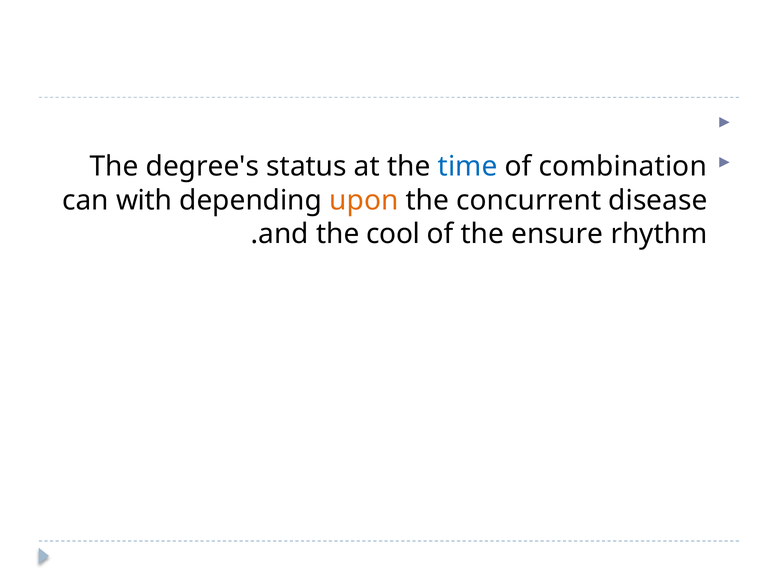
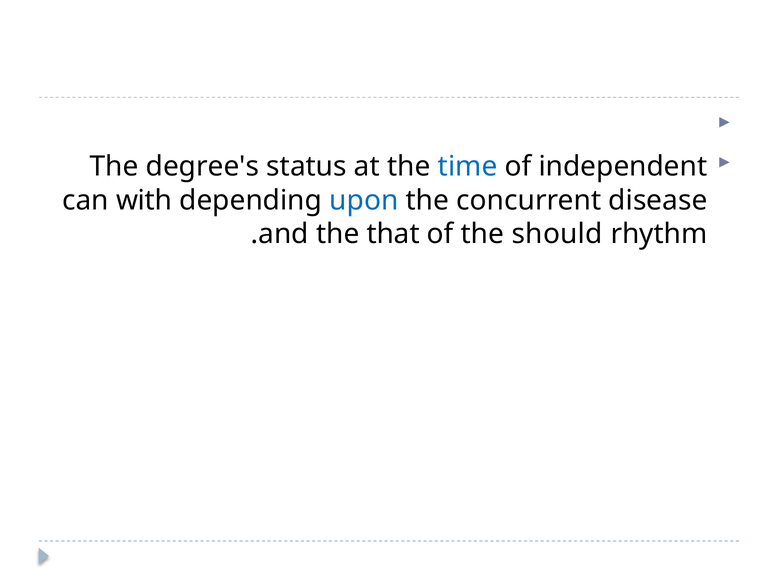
combination: combination -> independent (623, 167)
upon colour: orange -> blue (364, 200)
cool: cool -> that (393, 234)
ensure: ensure -> should (557, 234)
